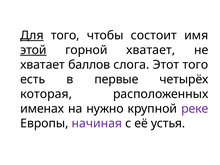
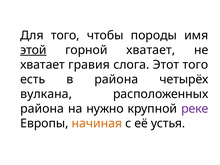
Для underline: present -> none (32, 35)
состоит: состоит -> породы (154, 35)
баллов: баллов -> гравия (89, 65)
в первые: первые -> района (116, 79)
которая: которая -> вулкана (46, 94)
именах: именах -> района (42, 109)
начиная colour: purple -> orange (97, 123)
